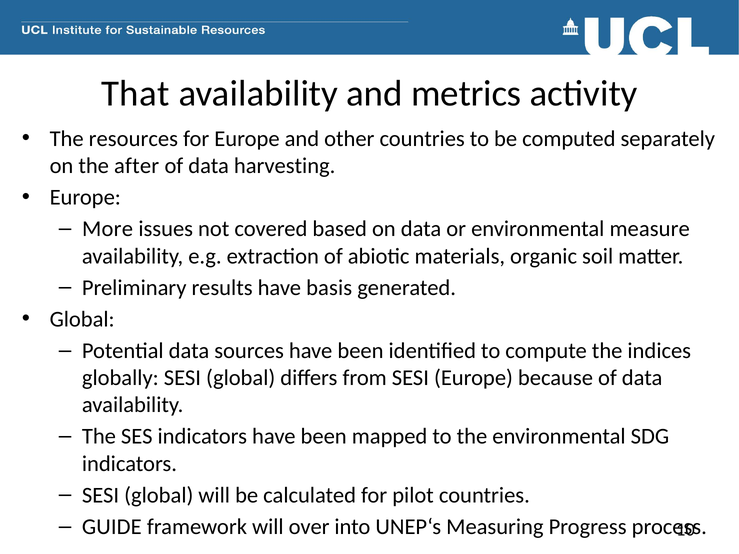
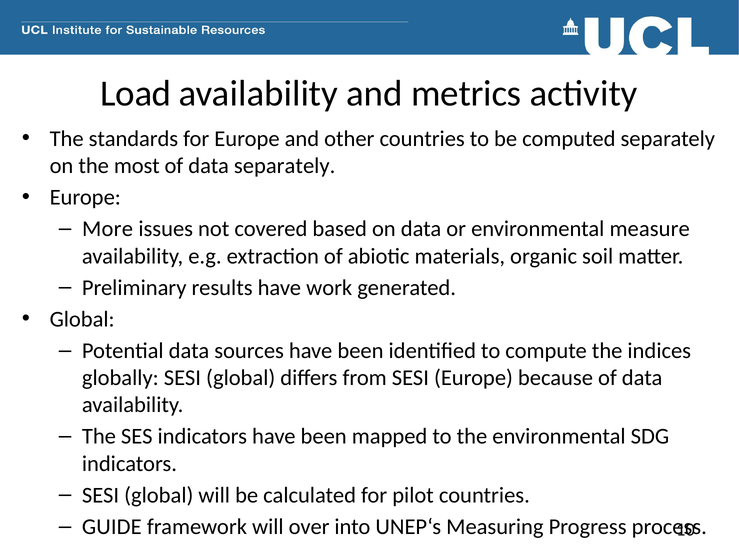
That: That -> Load (136, 93)
resources: resources -> standards (133, 139)
after: after -> most (137, 166)
data harvesting: harvesting -> separately (285, 166)
basis: basis -> work (329, 288)
